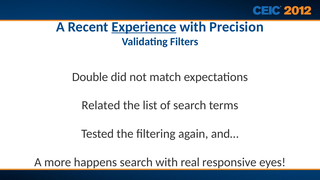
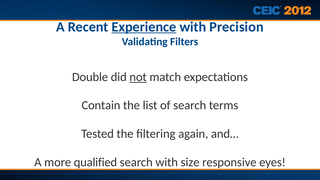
not underline: none -> present (138, 77)
Related: Related -> Contain (101, 105)
happens: happens -> qualified (95, 162)
real: real -> size (190, 162)
